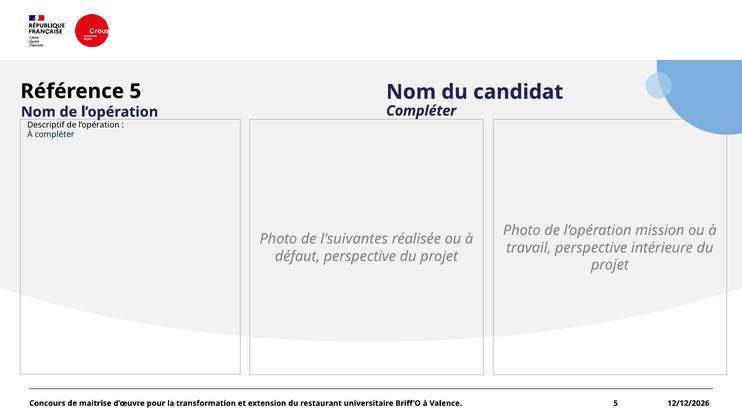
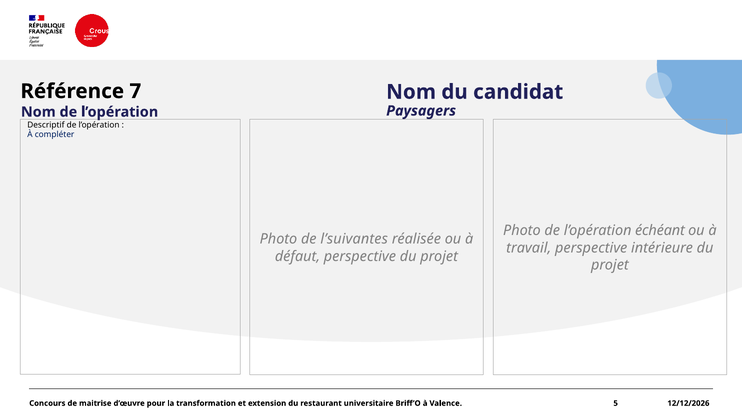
Référence 5: 5 -> 7 (135, 91)
Compléter: Compléter -> Paysagers (421, 111)
mission: mission -> échéant (660, 230)
